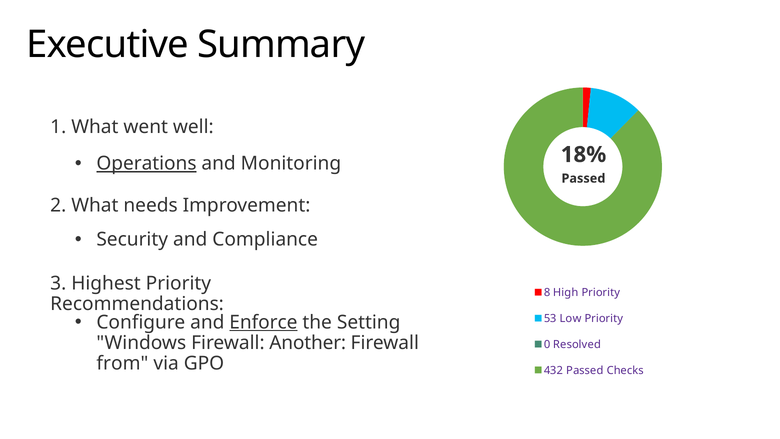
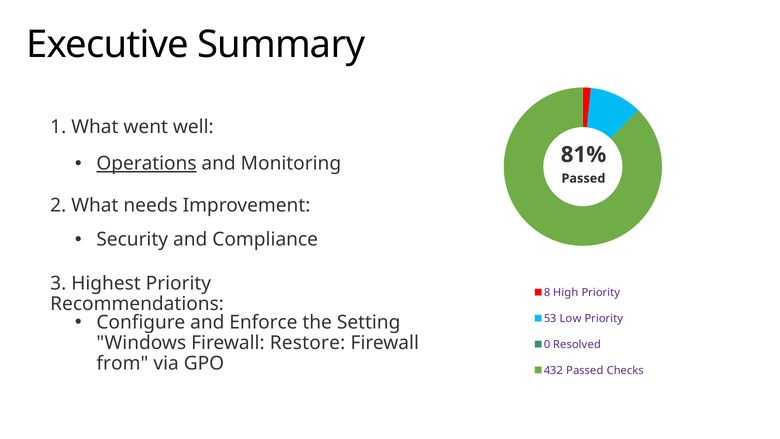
18%: 18% -> 81% (584, 155)
Enforce underline: present -> none (263, 322)
Another: Another -> Restore (308, 343)
